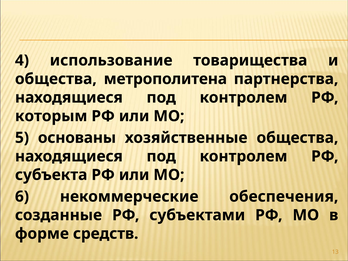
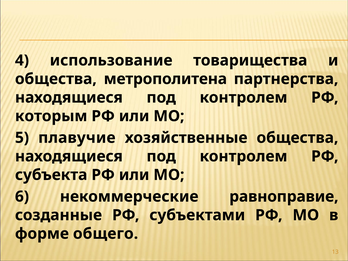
основаны: основаны -> плавучие (77, 138)
обеспечения: обеспечения -> равноправие (284, 197)
средств: средств -> общего (106, 234)
